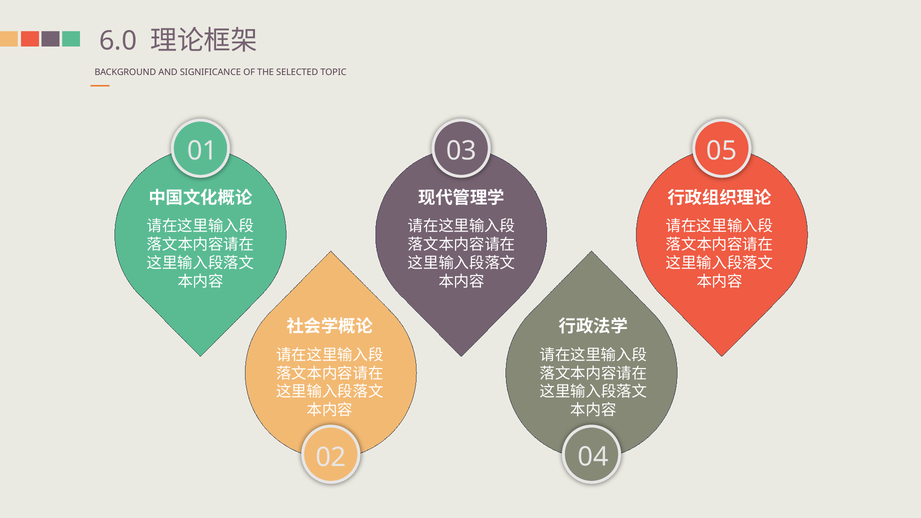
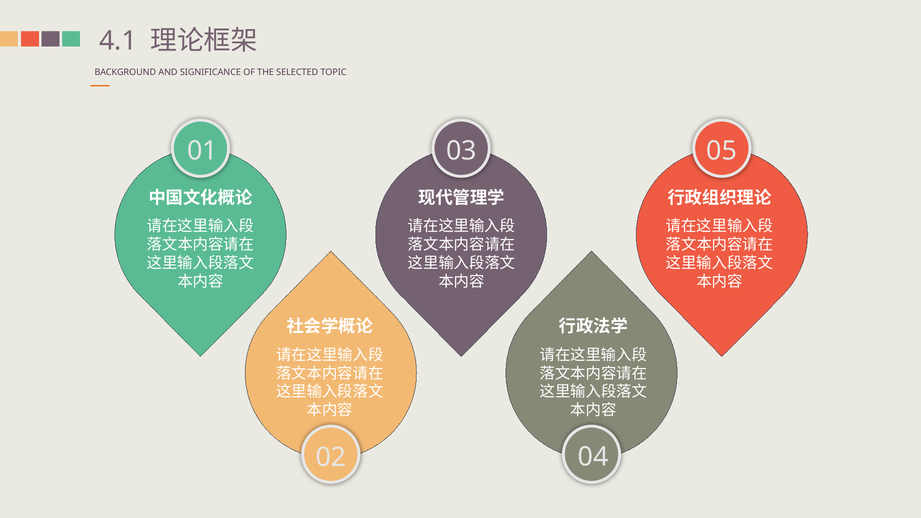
6.0: 6.0 -> 4.1 (118, 41)
